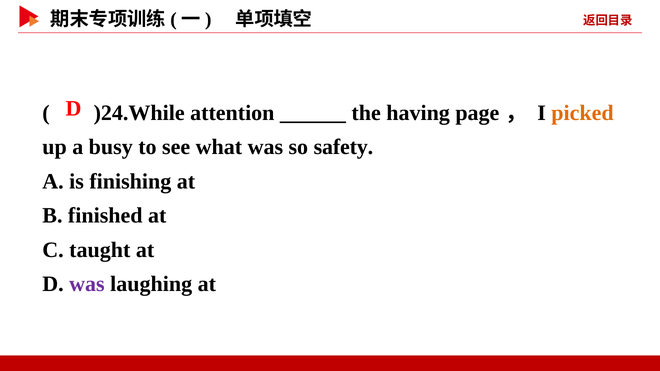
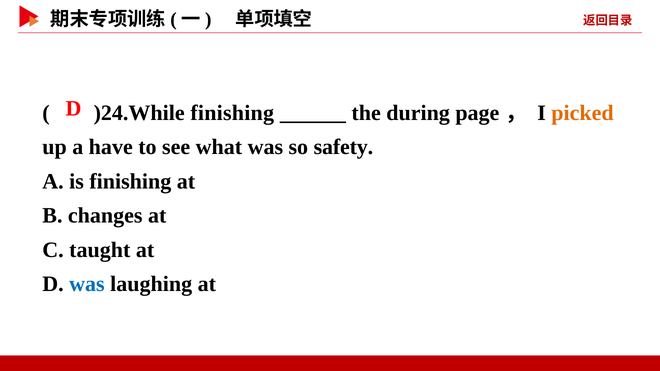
)24.While attention: attention -> finishing (232, 113)
having: having -> during (418, 113)
busy: busy -> have (111, 147)
finished: finished -> changes (105, 216)
was colour: purple -> blue (87, 284)
